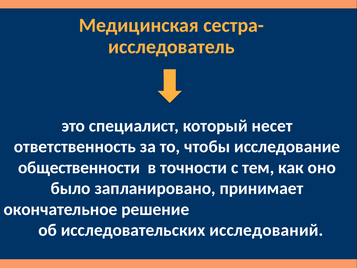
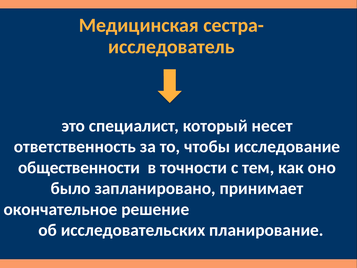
исследований: исследований -> планирование (266, 230)
